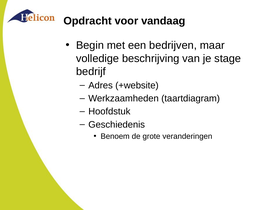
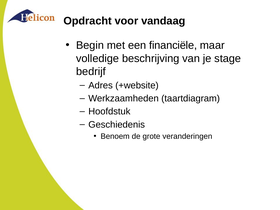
bedrijven: bedrijven -> financiële (173, 45)
